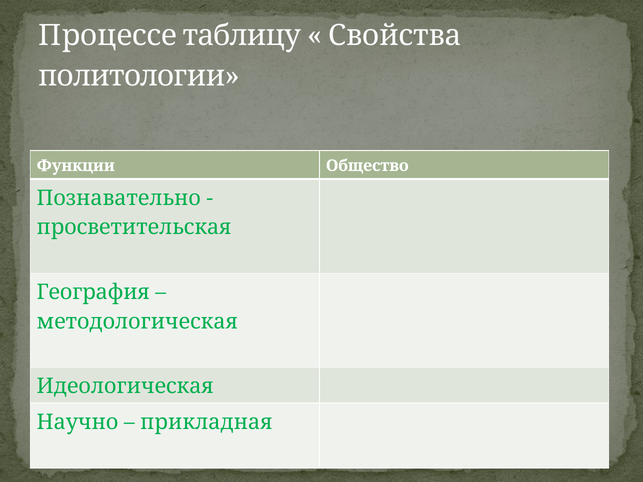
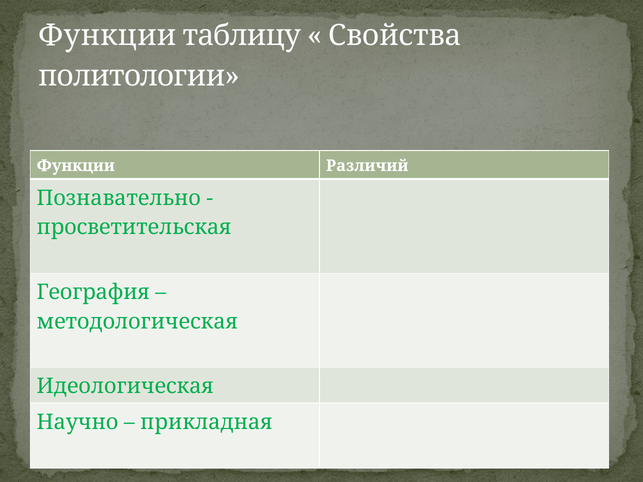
Процессе: Процессе -> Функции (108, 36)
Общество: Общество -> Различий (367, 166)
